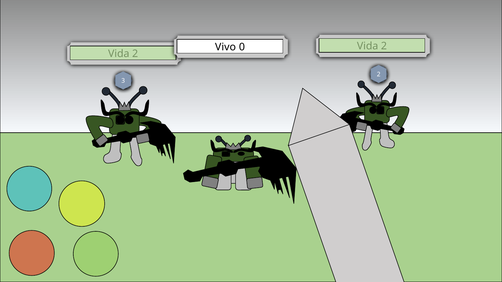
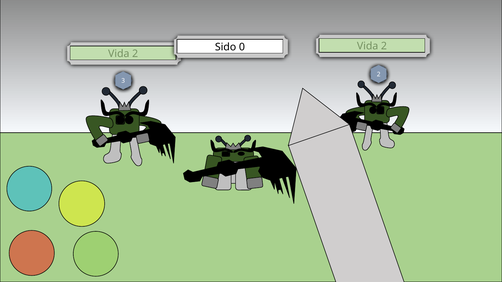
Vivo: Vivo -> Sido (226, 47)
